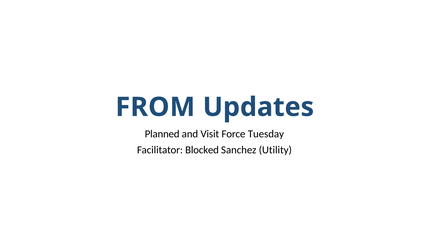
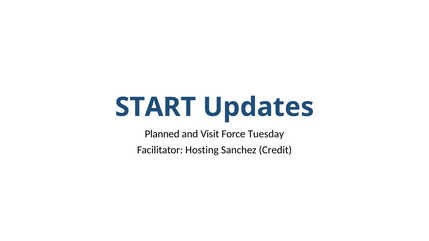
FROM: FROM -> START (155, 107)
Blocked: Blocked -> Hosting (202, 150)
Utility: Utility -> Credit (275, 150)
